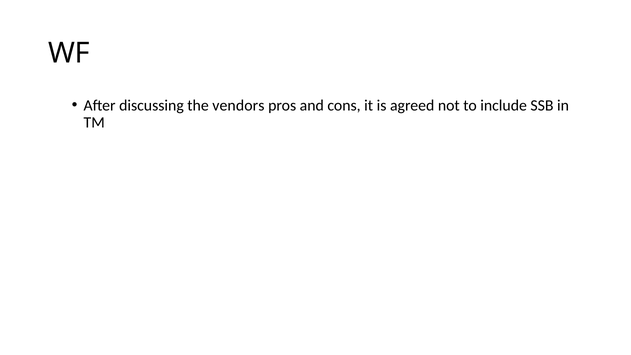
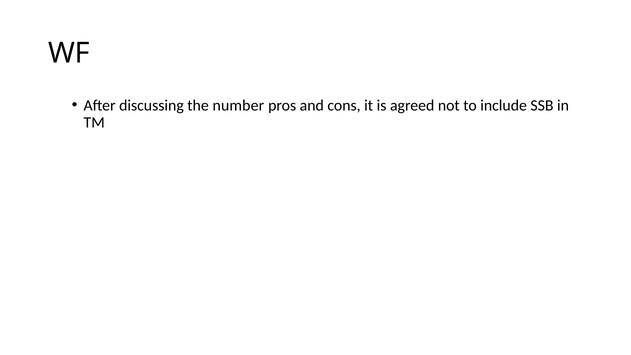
vendors: vendors -> number (238, 105)
